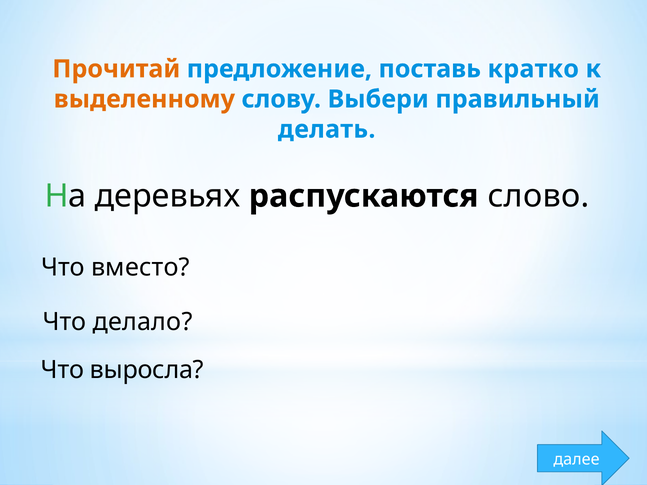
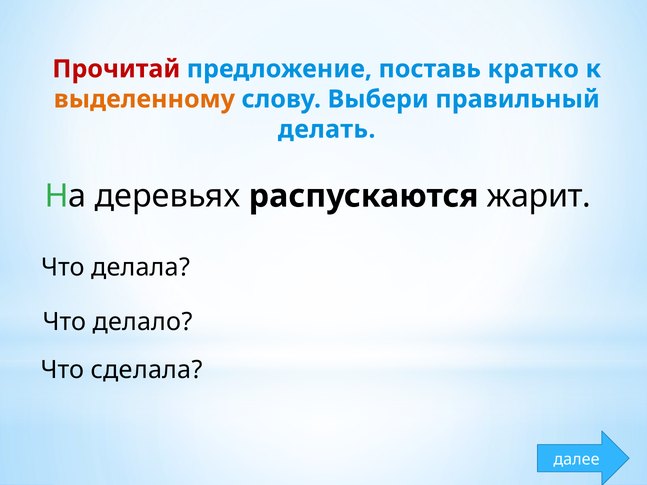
Прочитай colour: orange -> red (116, 69)
слово: слово -> жарит (539, 196)
вместо: вместо -> делала (140, 268)
выросла: выросла -> сделала (147, 370)
